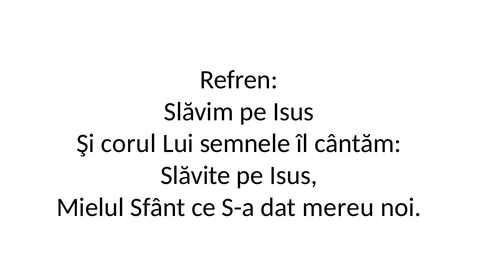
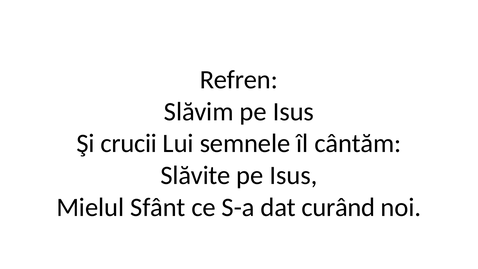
corul: corul -> crucii (129, 143)
mereu: mereu -> curând (338, 207)
